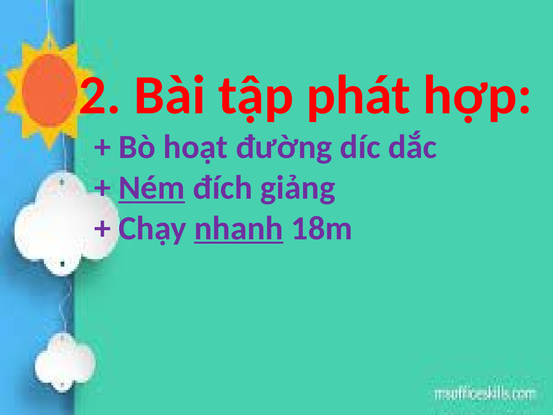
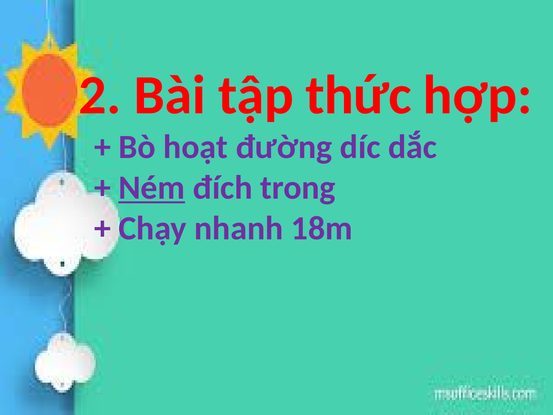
phát: phát -> thức (359, 95)
giảng: giảng -> trong (298, 188)
nhanh underline: present -> none (239, 228)
